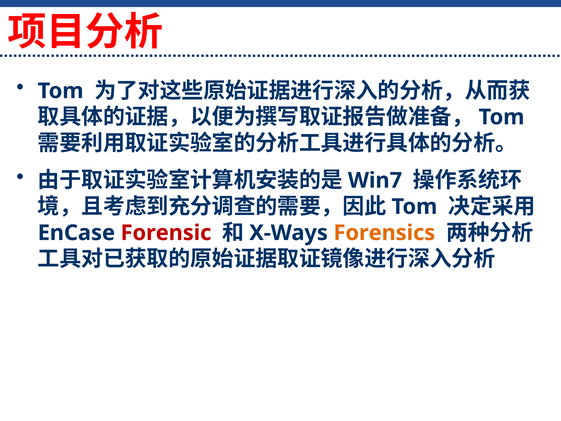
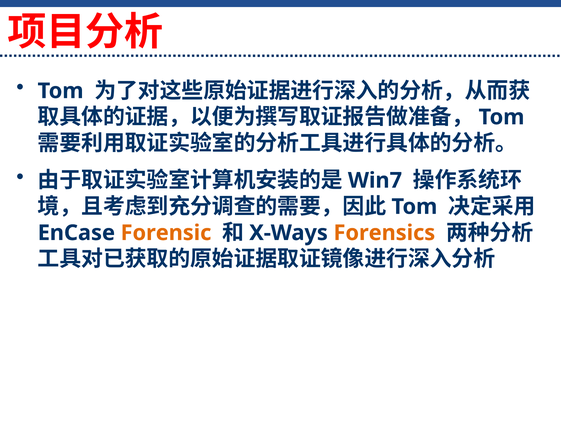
Forensic colour: red -> orange (166, 233)
